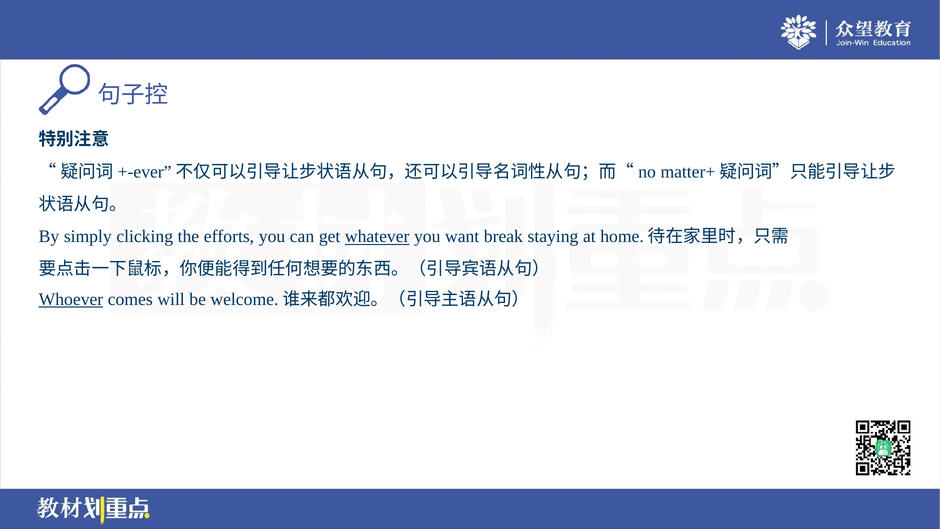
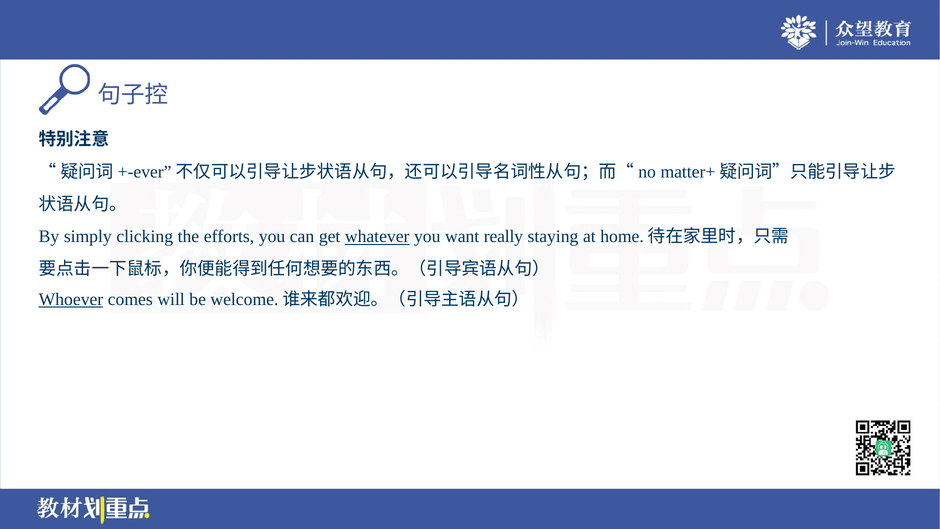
break: break -> really (503, 236)
